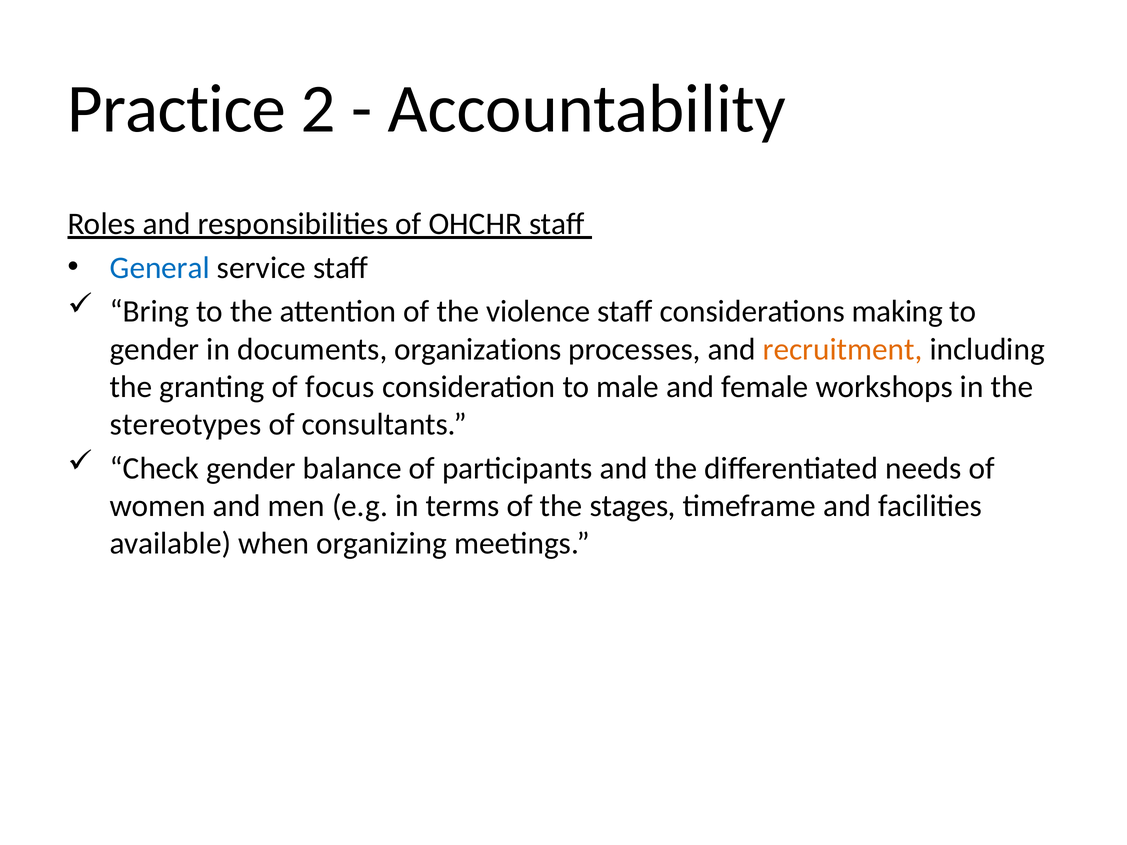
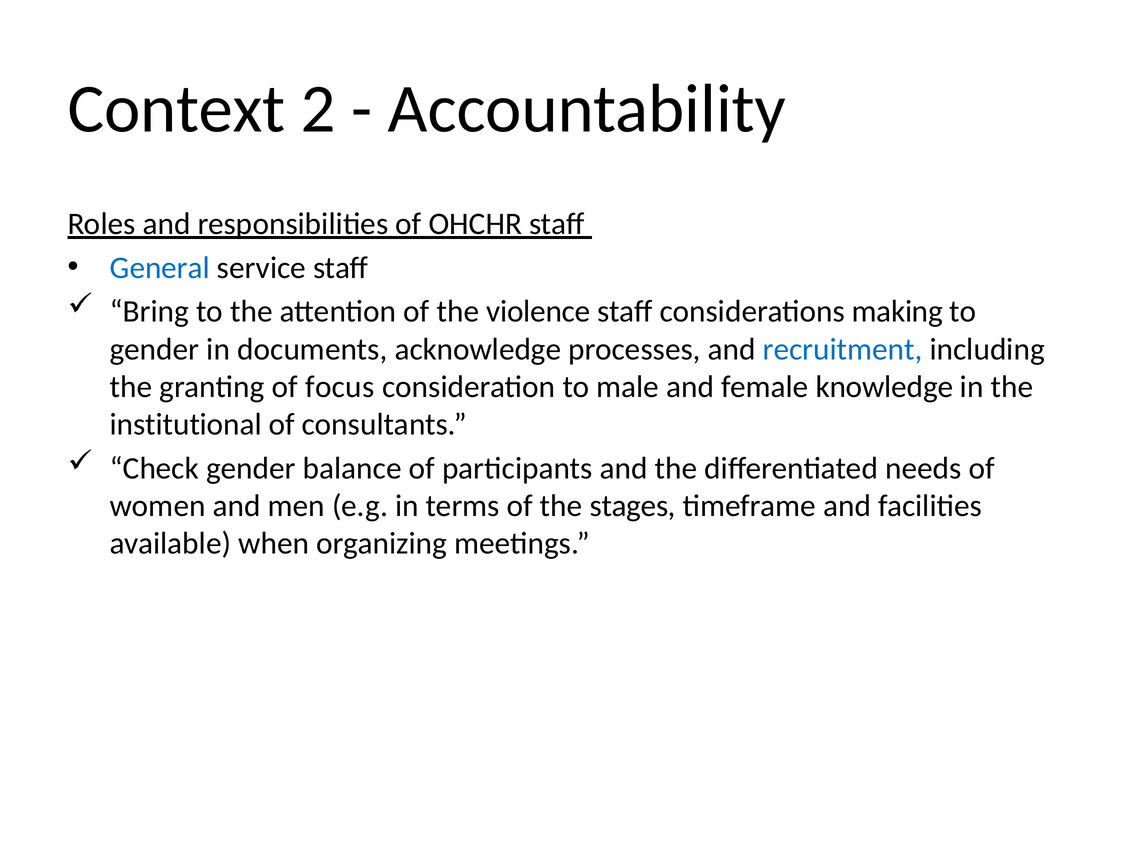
Practice: Practice -> Context (177, 109)
organizations: organizations -> acknowledge (478, 349)
recruitment colour: orange -> blue (843, 349)
workshops: workshops -> knowledge (884, 387)
stereotypes: stereotypes -> institutional (186, 425)
